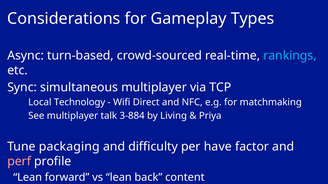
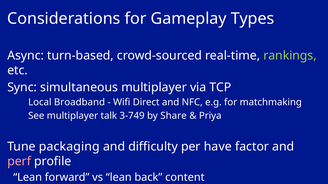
rankings colour: light blue -> light green (290, 56)
Technology: Technology -> Broadband (79, 102)
3-884: 3-884 -> 3-749 (132, 116)
Living: Living -> Share (174, 116)
